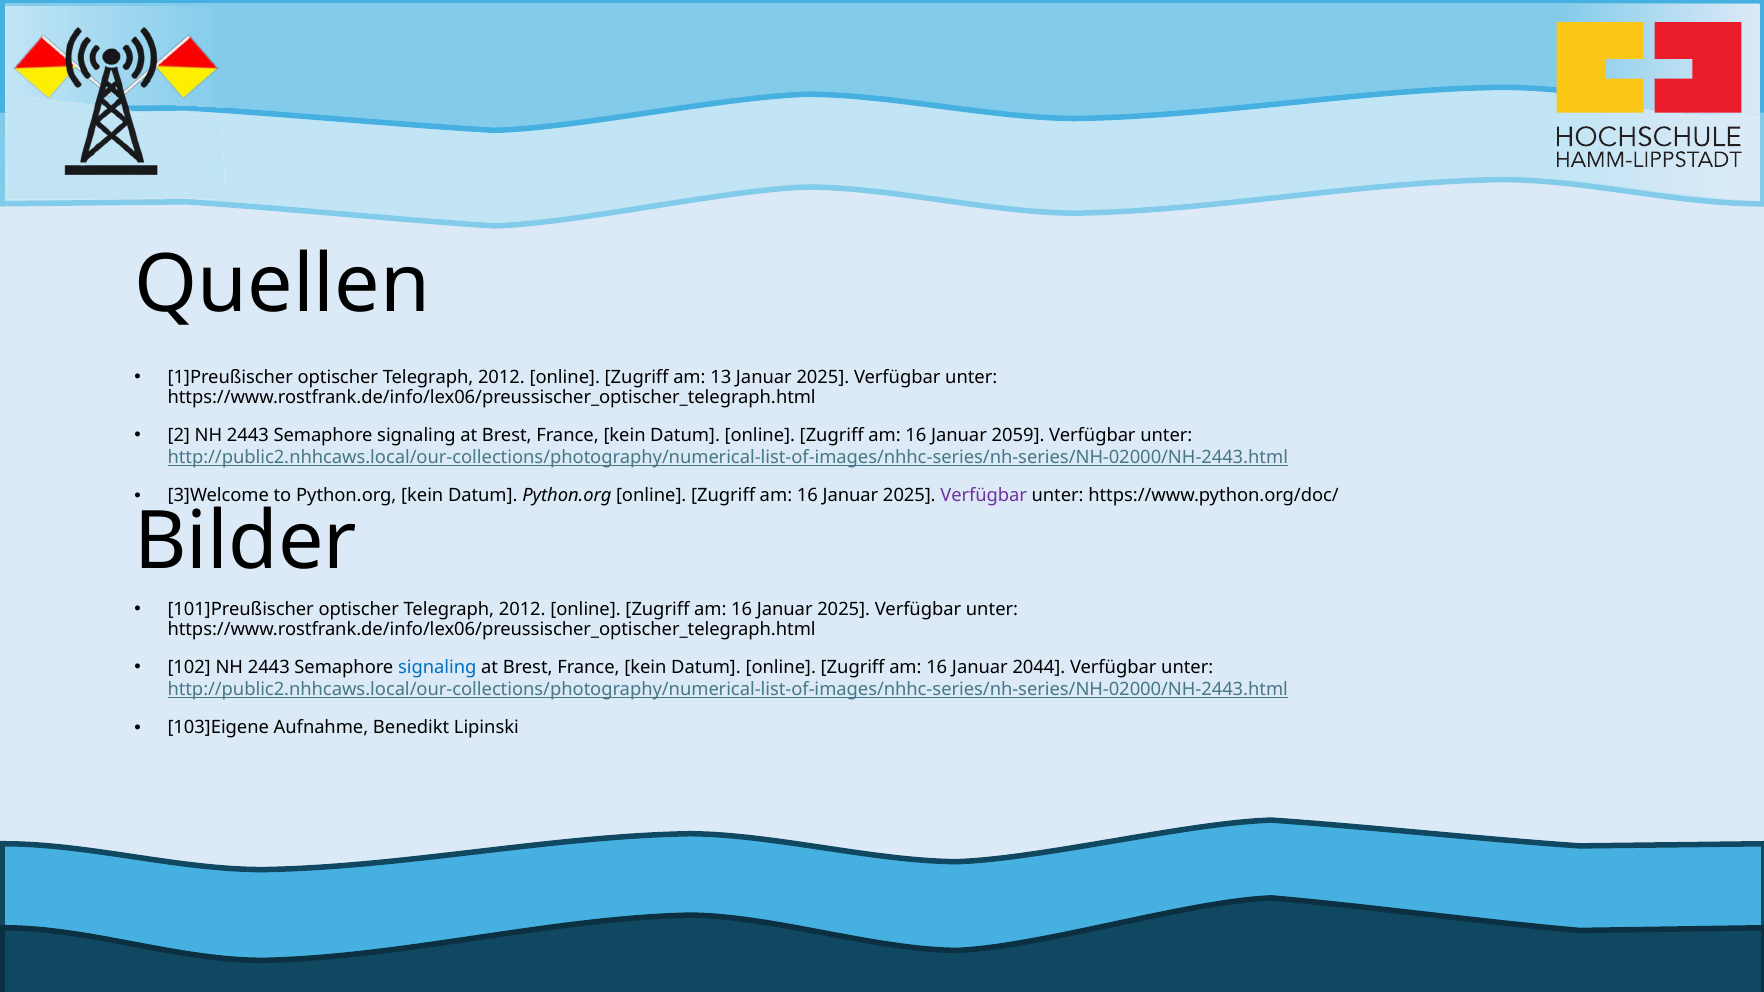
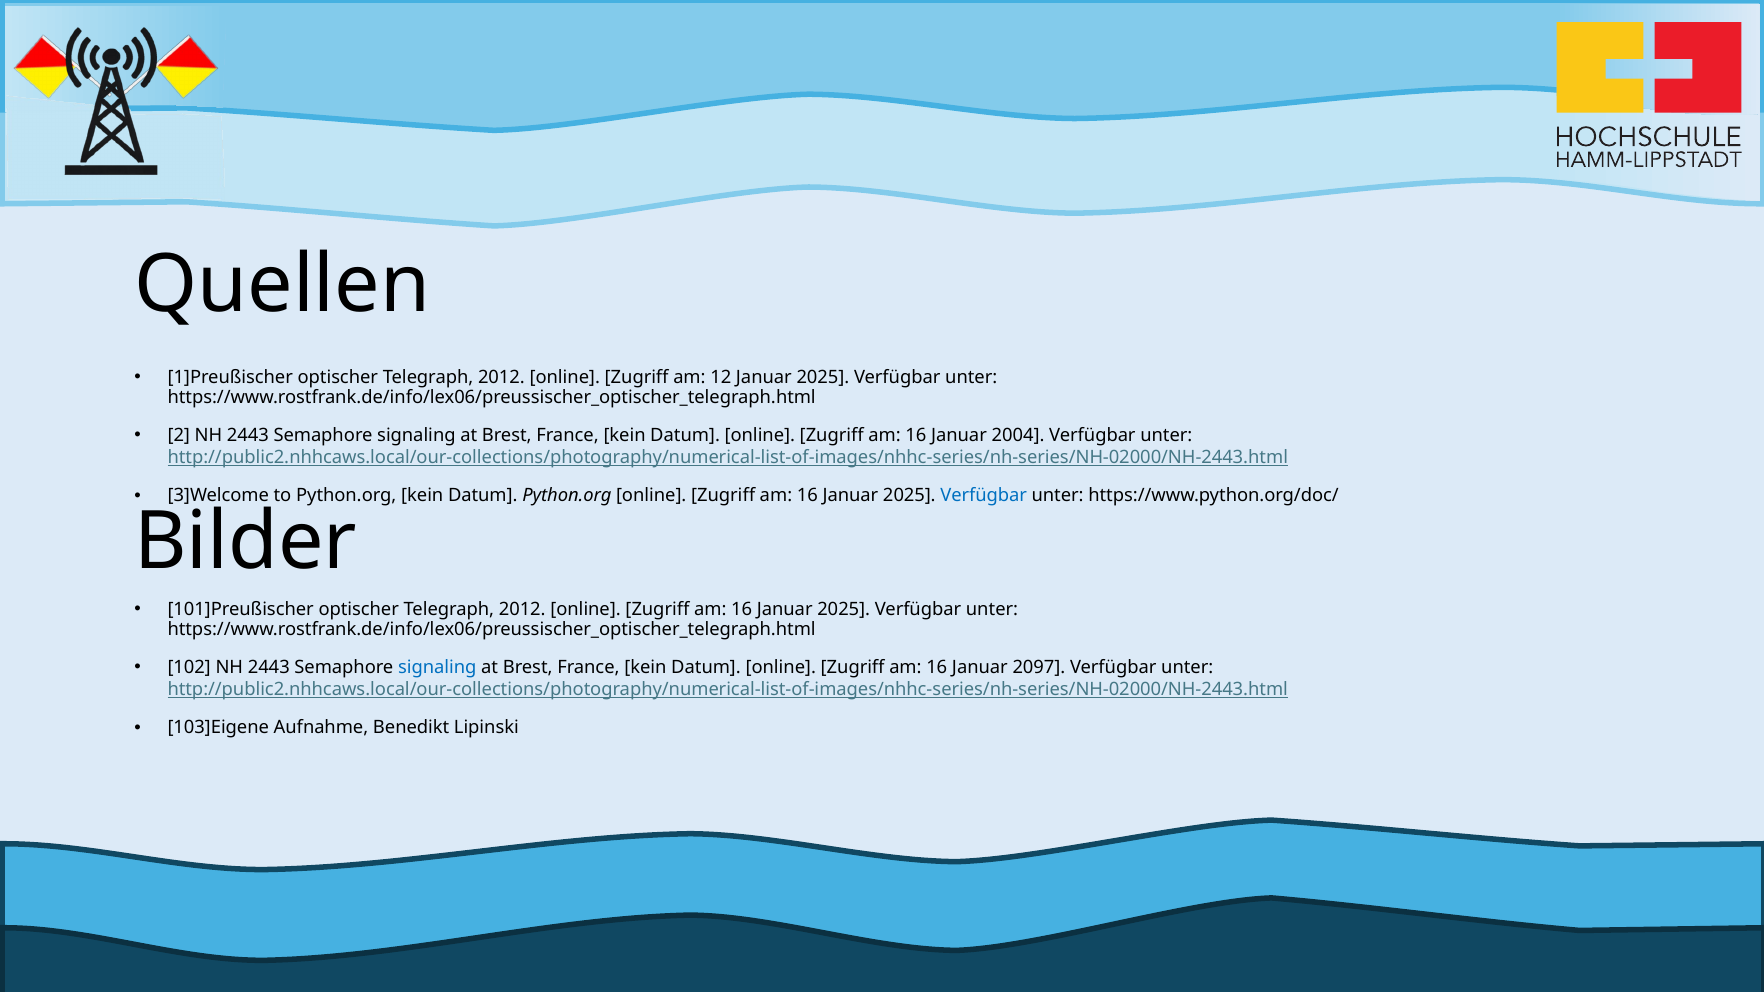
13: 13 -> 12 (721, 378)
2059: 2059 -> 2004 (1018, 435)
Verfügbar colour: purple -> blue (984, 496)
2044: 2044 -> 2097 (1039, 667)
